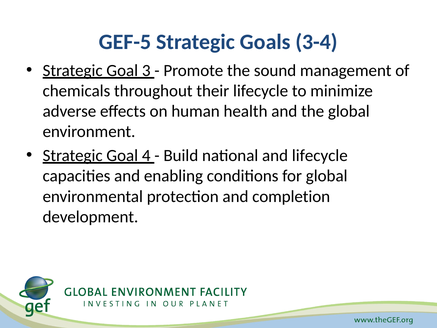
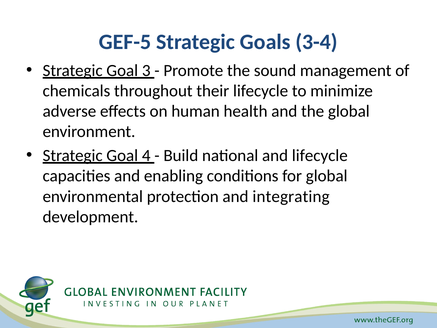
completion: completion -> integrating (291, 196)
